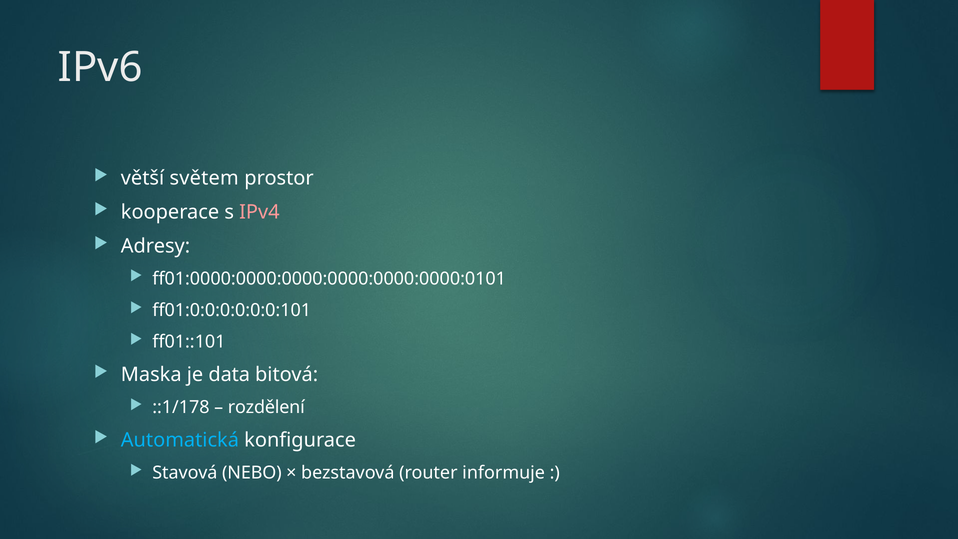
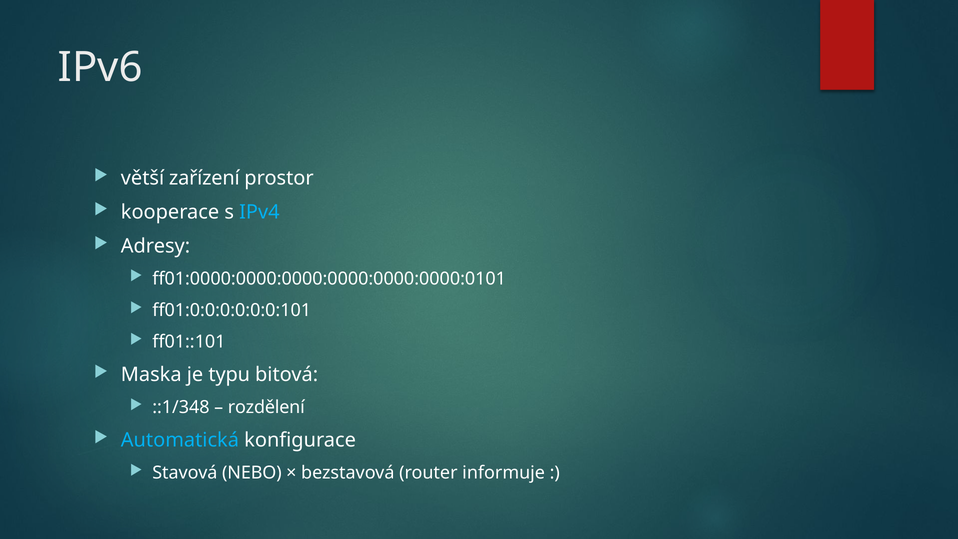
světem: světem -> zařízení (204, 178)
IPv4 colour: pink -> light blue (259, 212)
data: data -> typu (229, 375)
::1/178: ::1/178 -> ::1/348 (181, 407)
